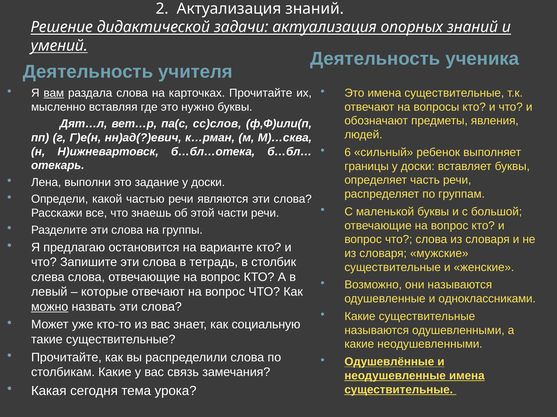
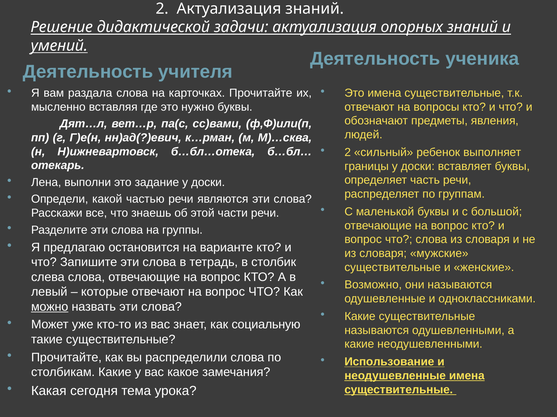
вам underline: present -> none (54, 93)
сс)слов: сс)слов -> сс)вами (217, 124)
6: 6 -> 2 (348, 153)
Одушевлённые: Одушевлённые -> Использование (389, 362)
связь: связь -> какое (183, 373)
